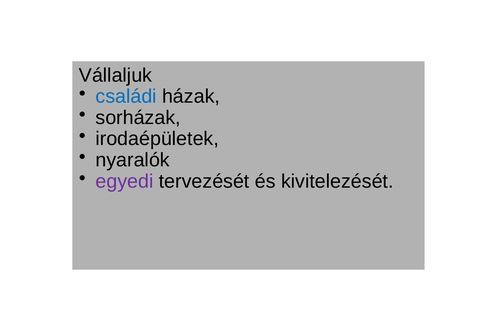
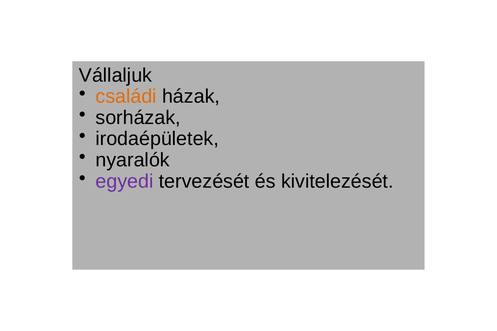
családi colour: blue -> orange (126, 97)
